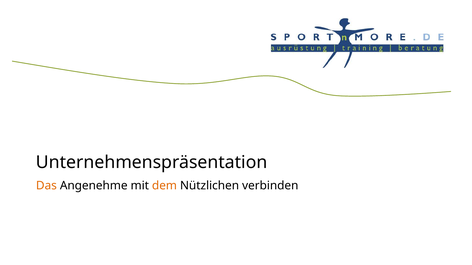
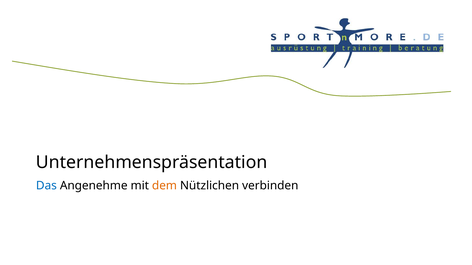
Das colour: orange -> blue (46, 186)
